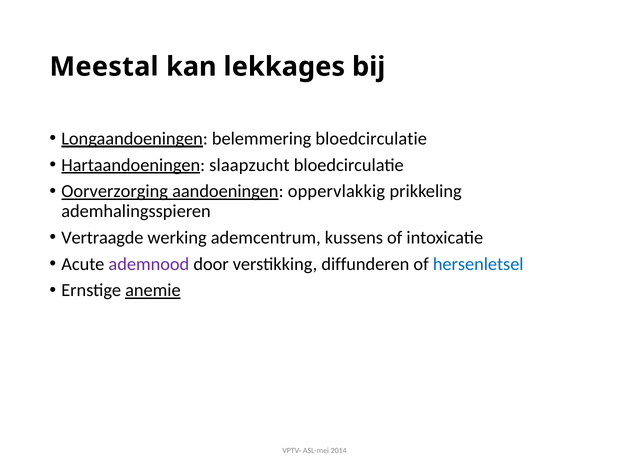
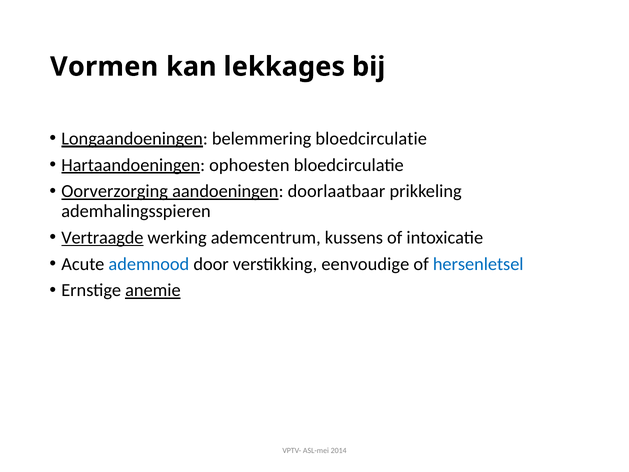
Meestal: Meestal -> Vormen (104, 67)
slaapzucht: slaapzucht -> ophoesten (249, 165)
oppervlakkig: oppervlakkig -> doorlaatbaar (336, 191)
Vertraagde underline: none -> present (102, 237)
ademnood colour: purple -> blue (149, 264)
diffunderen: diffunderen -> eenvoudige (365, 264)
